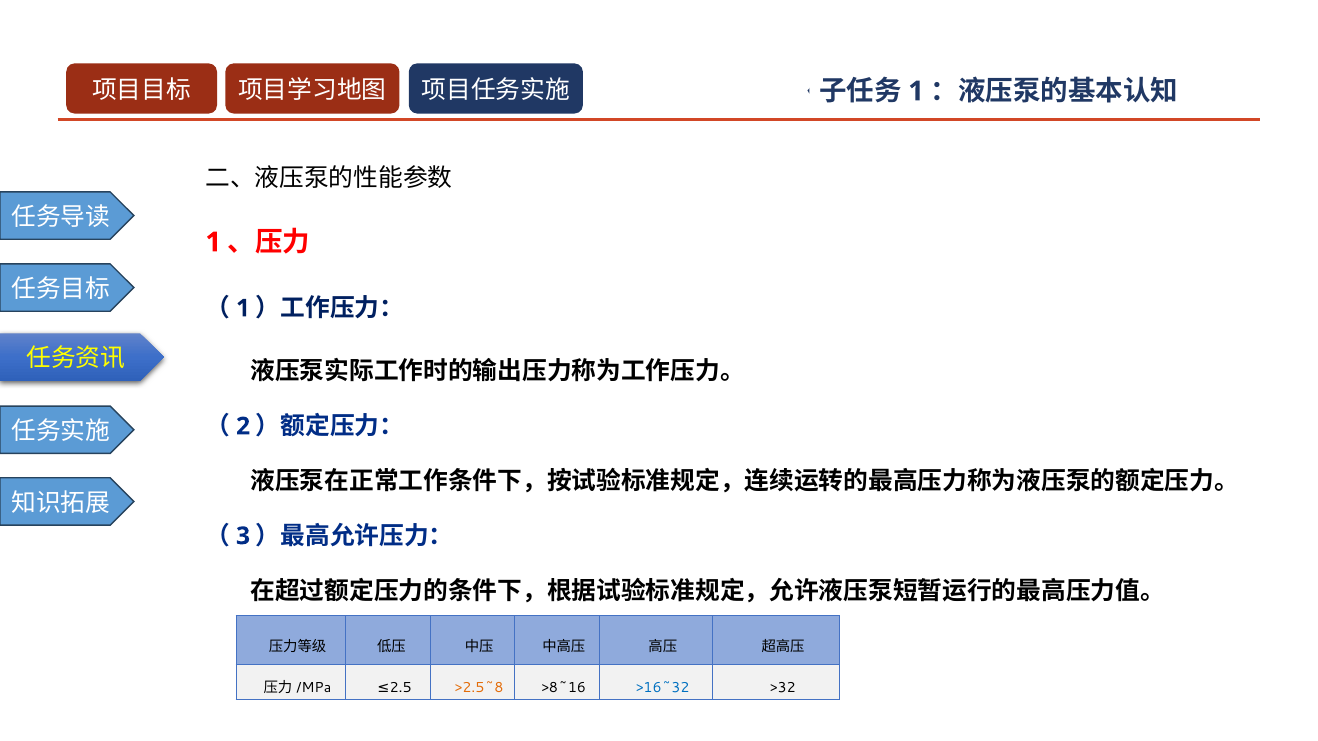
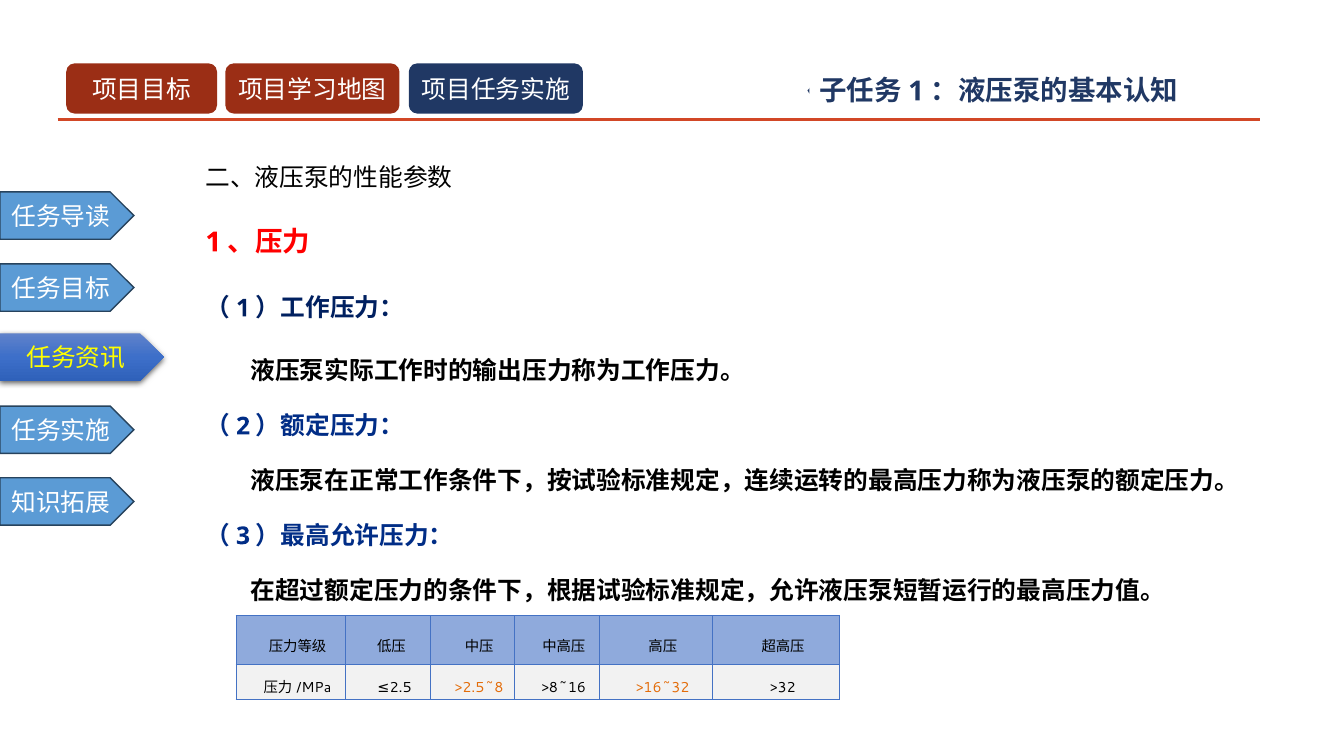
>16~32 colour: blue -> orange (663, 688)
